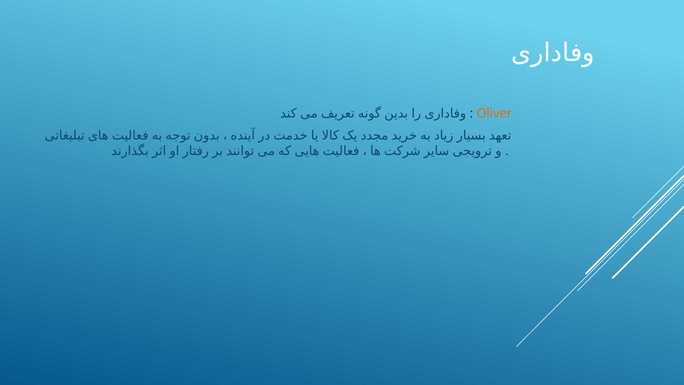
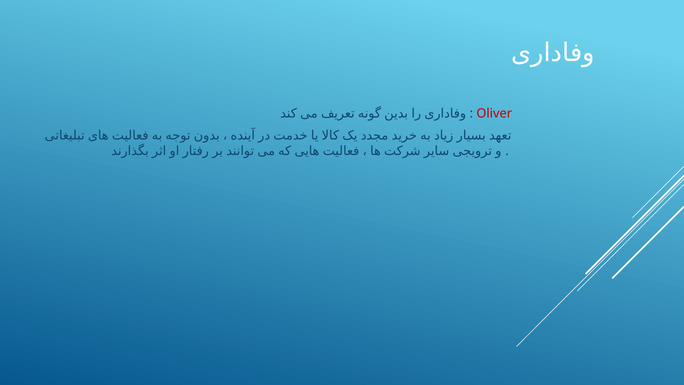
Oliver colour: orange -> red (494, 113)
